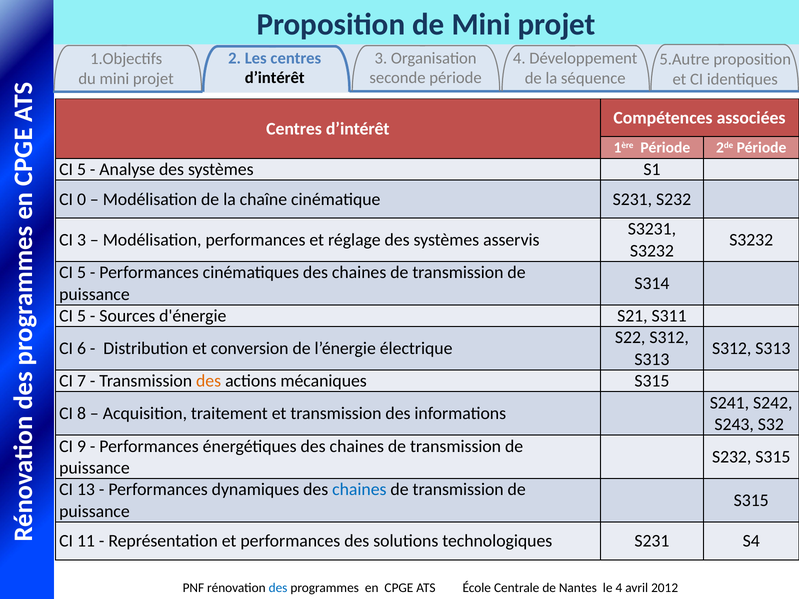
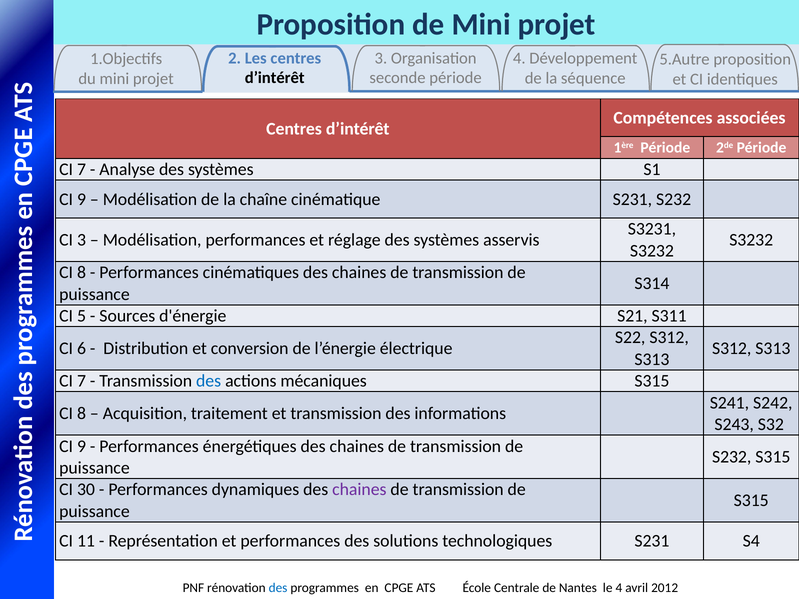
5: 5 -> 7 (82, 169)
0: 0 -> 9 (82, 199)
5: 5 -> 8 (82, 273)
des colour: orange -> blue (209, 381)
13: 13 -> 30 (86, 490)
chaines colour: blue -> purple (359, 490)
